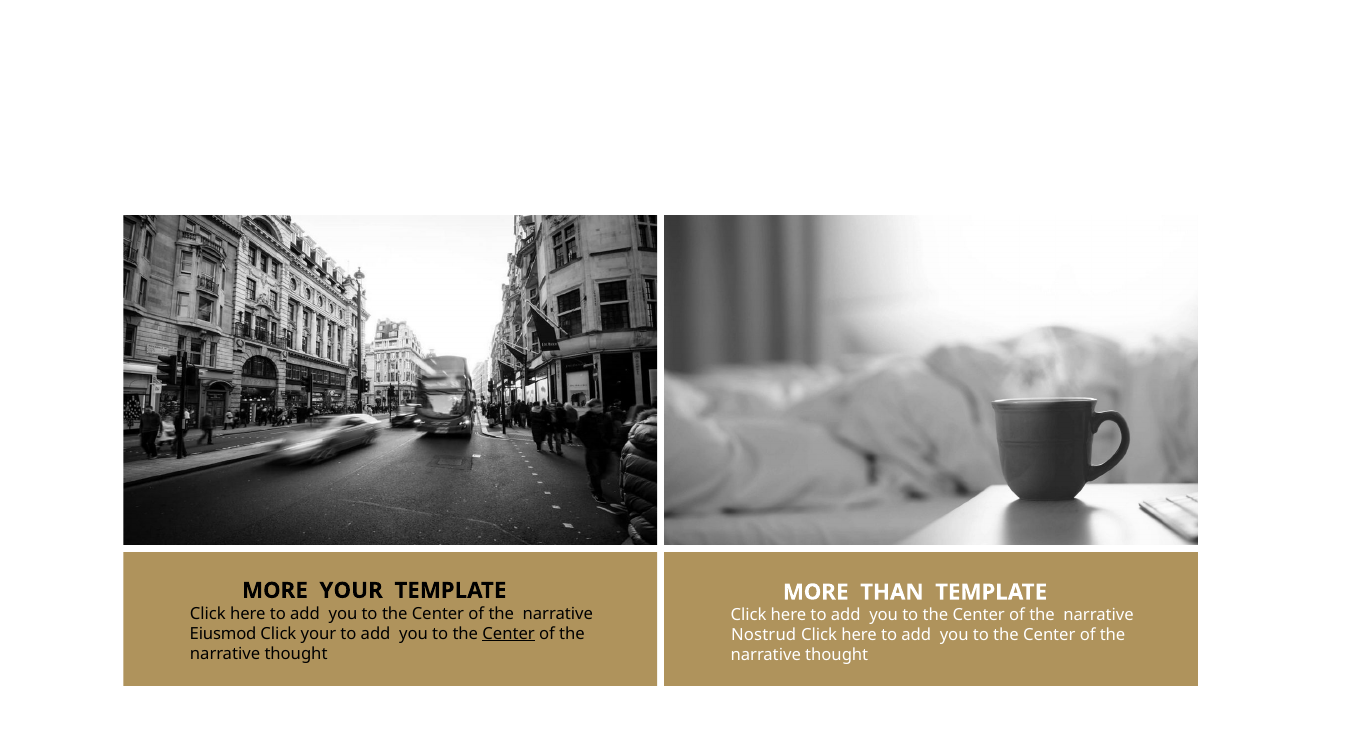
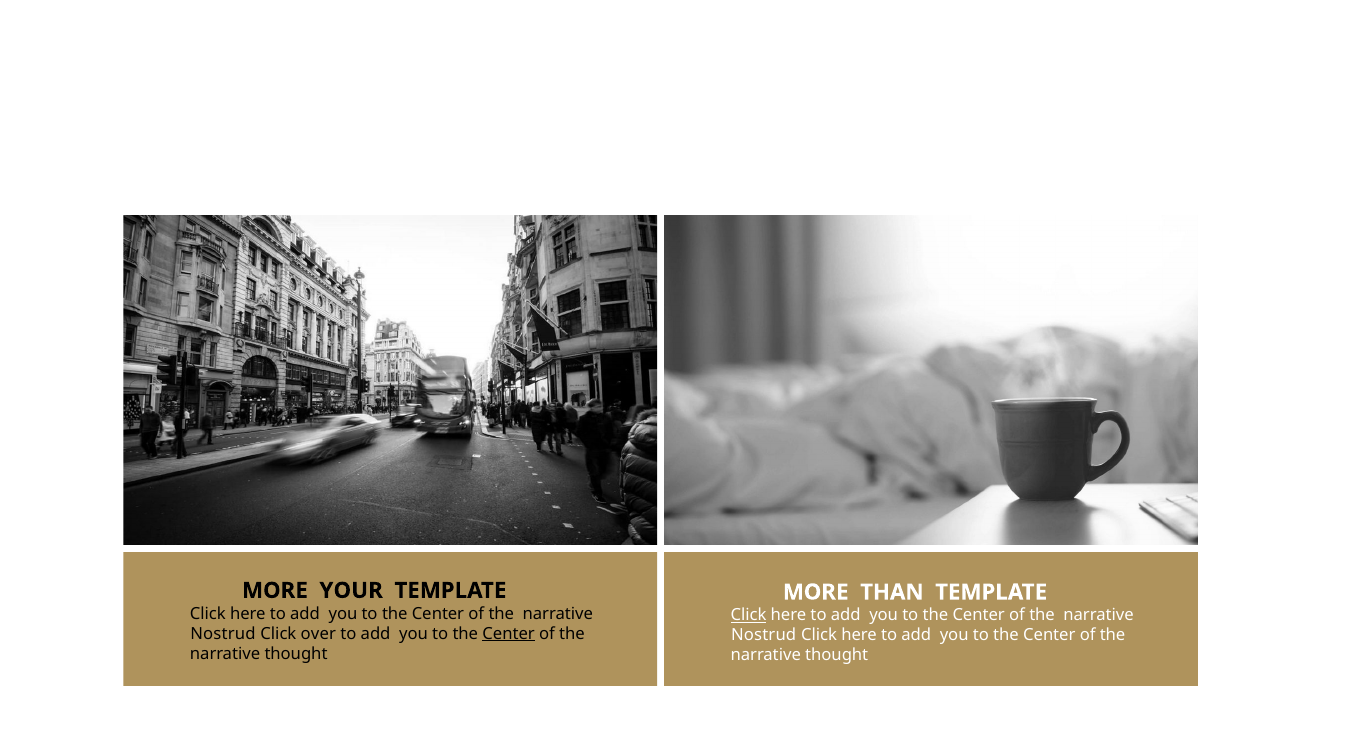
Click underline: none -> present (749, 615)
Eiusmod: Eiusmod -> Nostrud (223, 634)
Click your: your -> over (318, 634)
